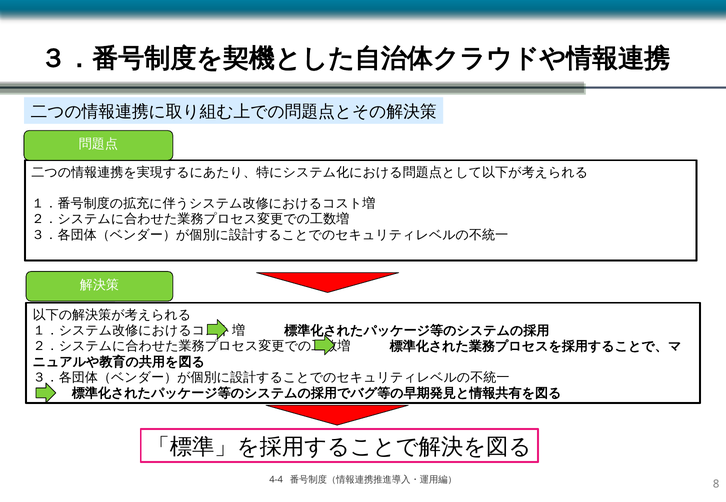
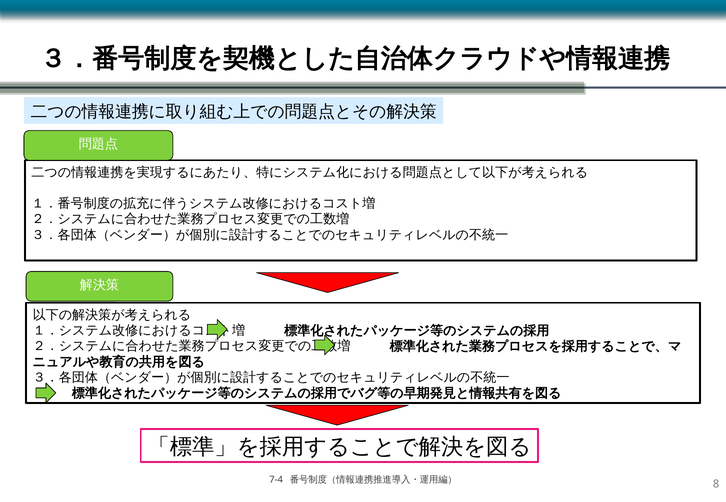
4-4: 4-4 -> 7-4 (276, 480)
